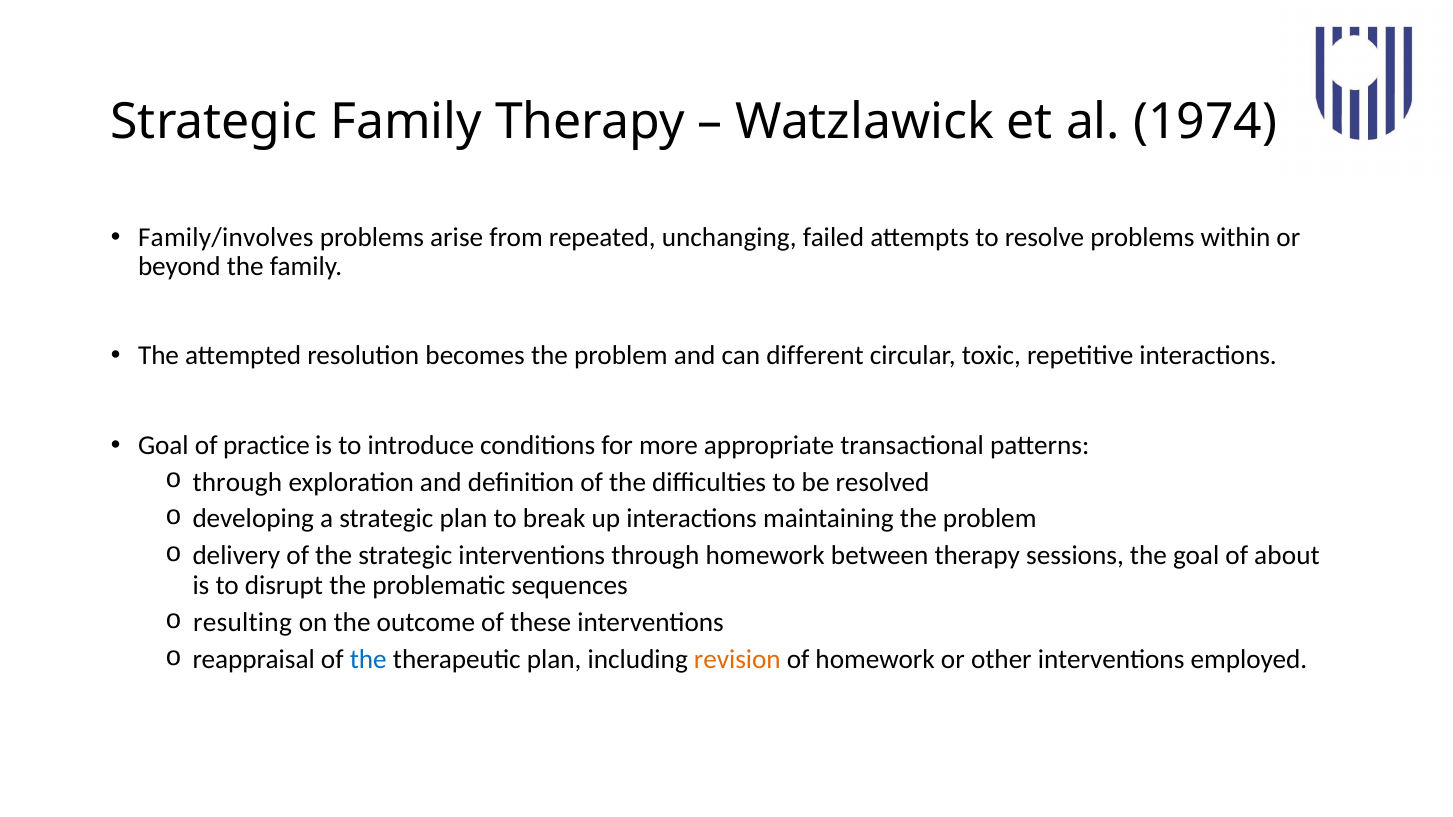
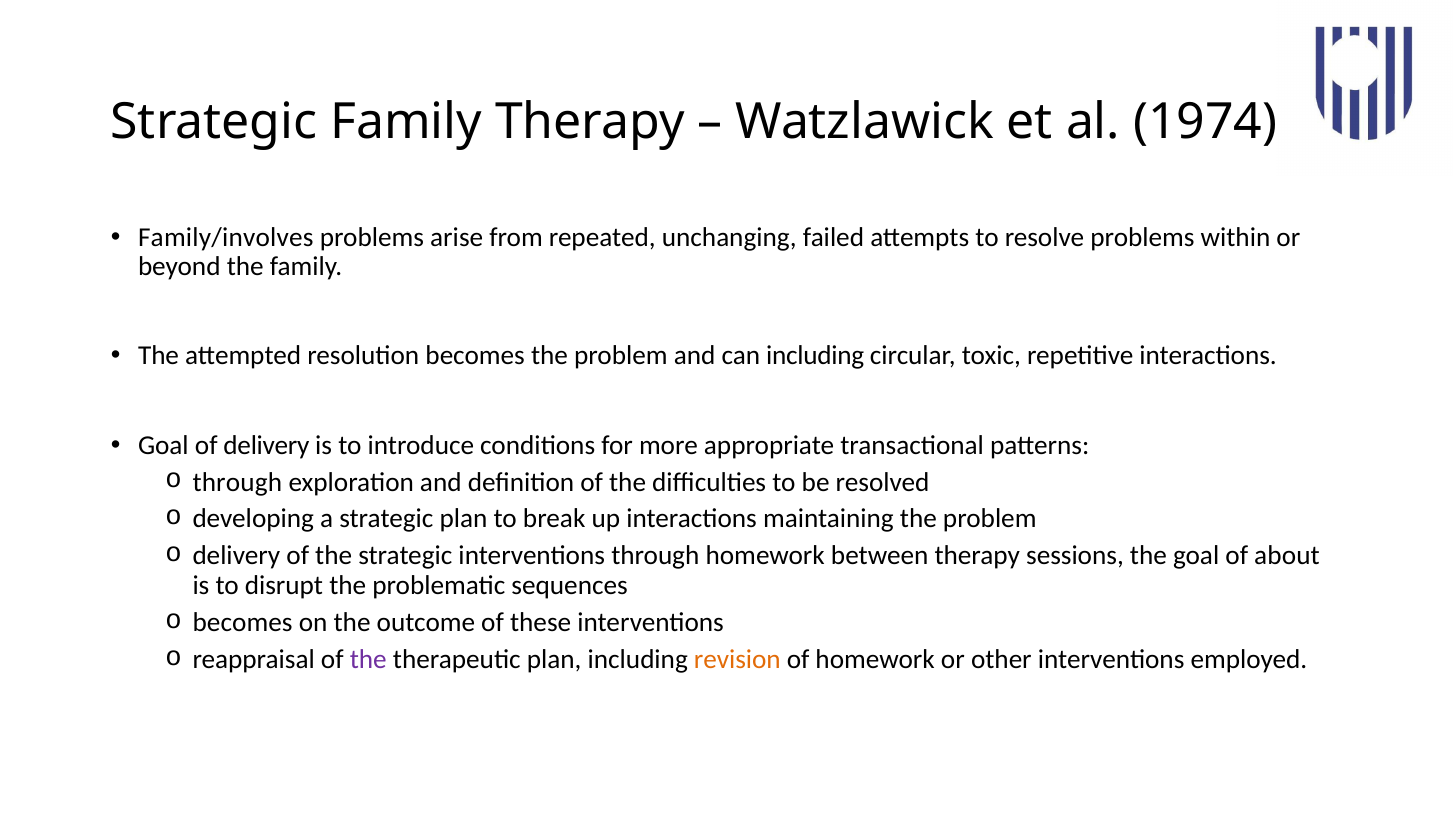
can different: different -> including (815, 356)
of practice: practice -> delivery (266, 445)
resulting: resulting -> becomes (243, 623)
the colour: blue -> purple (368, 660)
